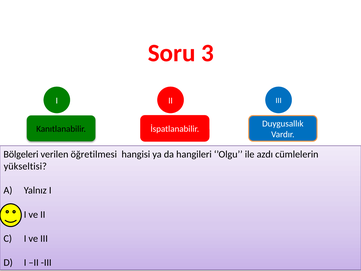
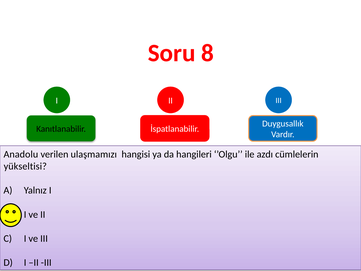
3: 3 -> 8 (208, 53)
Bölgeleri: Bölgeleri -> Anadolu (21, 154)
öğretilmesi: öğretilmesi -> ulaşmamızı (94, 154)
